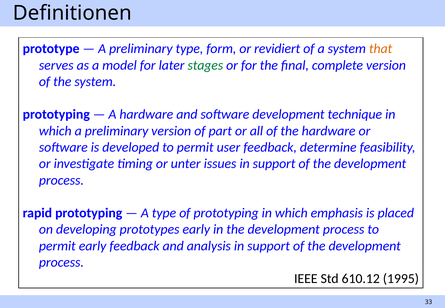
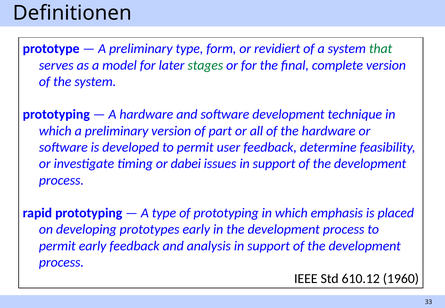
that colour: orange -> green (381, 49)
unter: unter -> dabei (186, 164)
1995: 1995 -> 1960 (401, 279)
